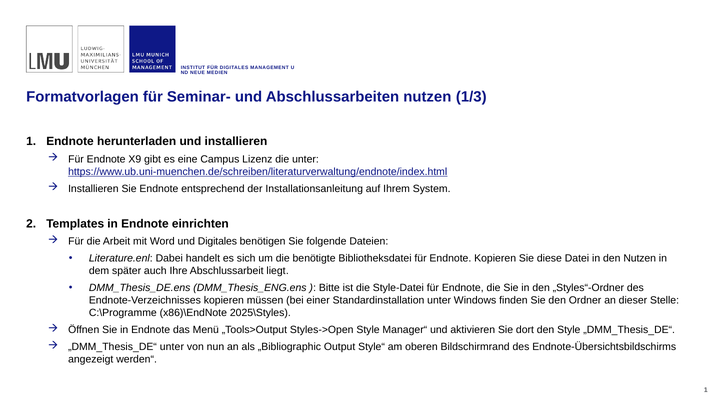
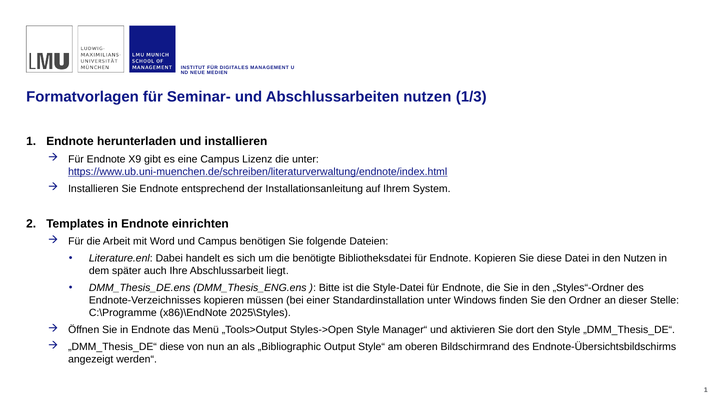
und Digitales: Digitales -> Campus (217, 242)
„DMM_Thesis_DE“ unter: unter -> diese (172, 347)
